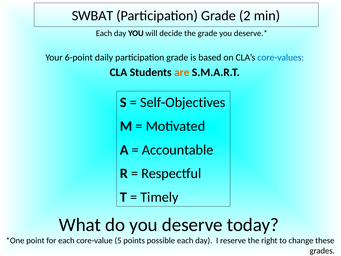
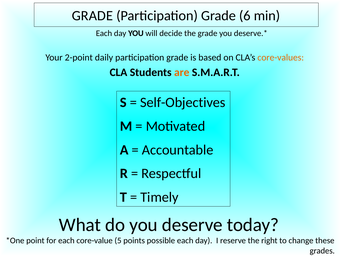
SWBAT: SWBAT -> GRADE (92, 16)
2: 2 -> 6 (245, 16)
6-point: 6-point -> 2-point (79, 57)
core-values colour: blue -> orange (281, 57)
